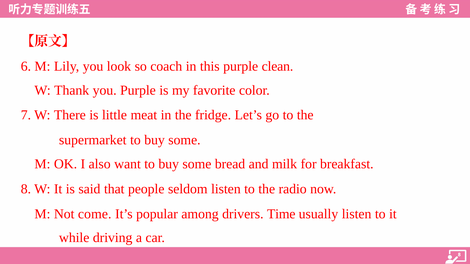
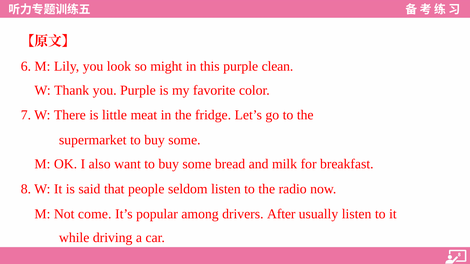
coach: coach -> might (166, 66)
Time: Time -> After (281, 214)
